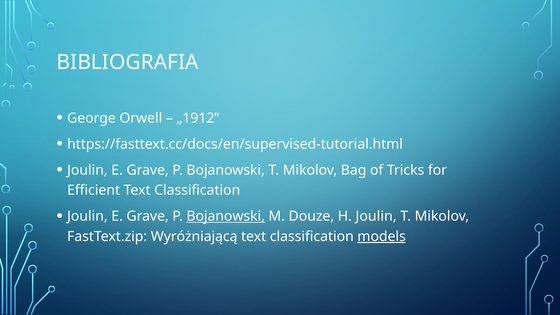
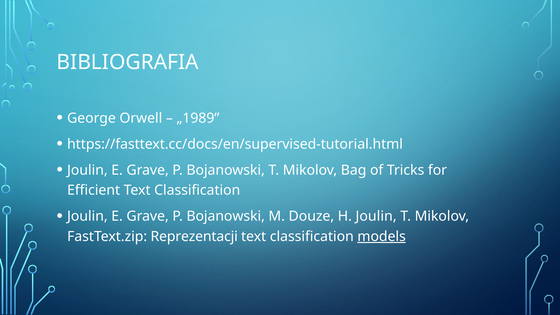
„1912: „1912 -> „1989 (198, 118)
Bojanowski underline: present -> none (226, 216)
Wyróżniającą: Wyróżniającą -> Reprezentacji (194, 236)
